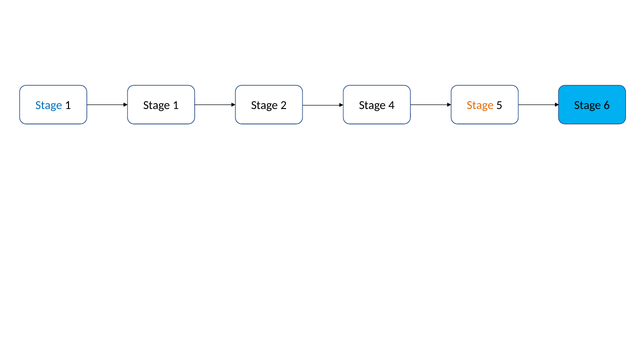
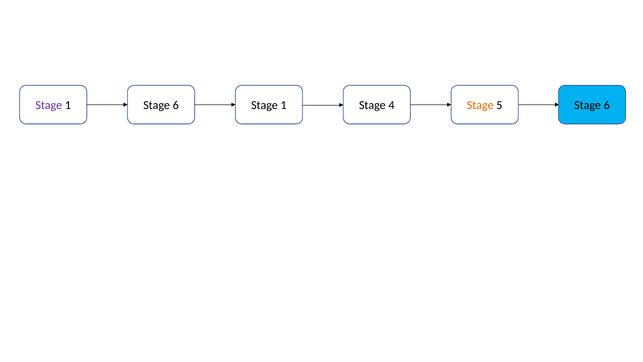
Stage colour: blue -> purple (49, 105)
1: 1 -> 6 (176, 105)
1 Stage 2: 2 -> 1 (284, 105)
